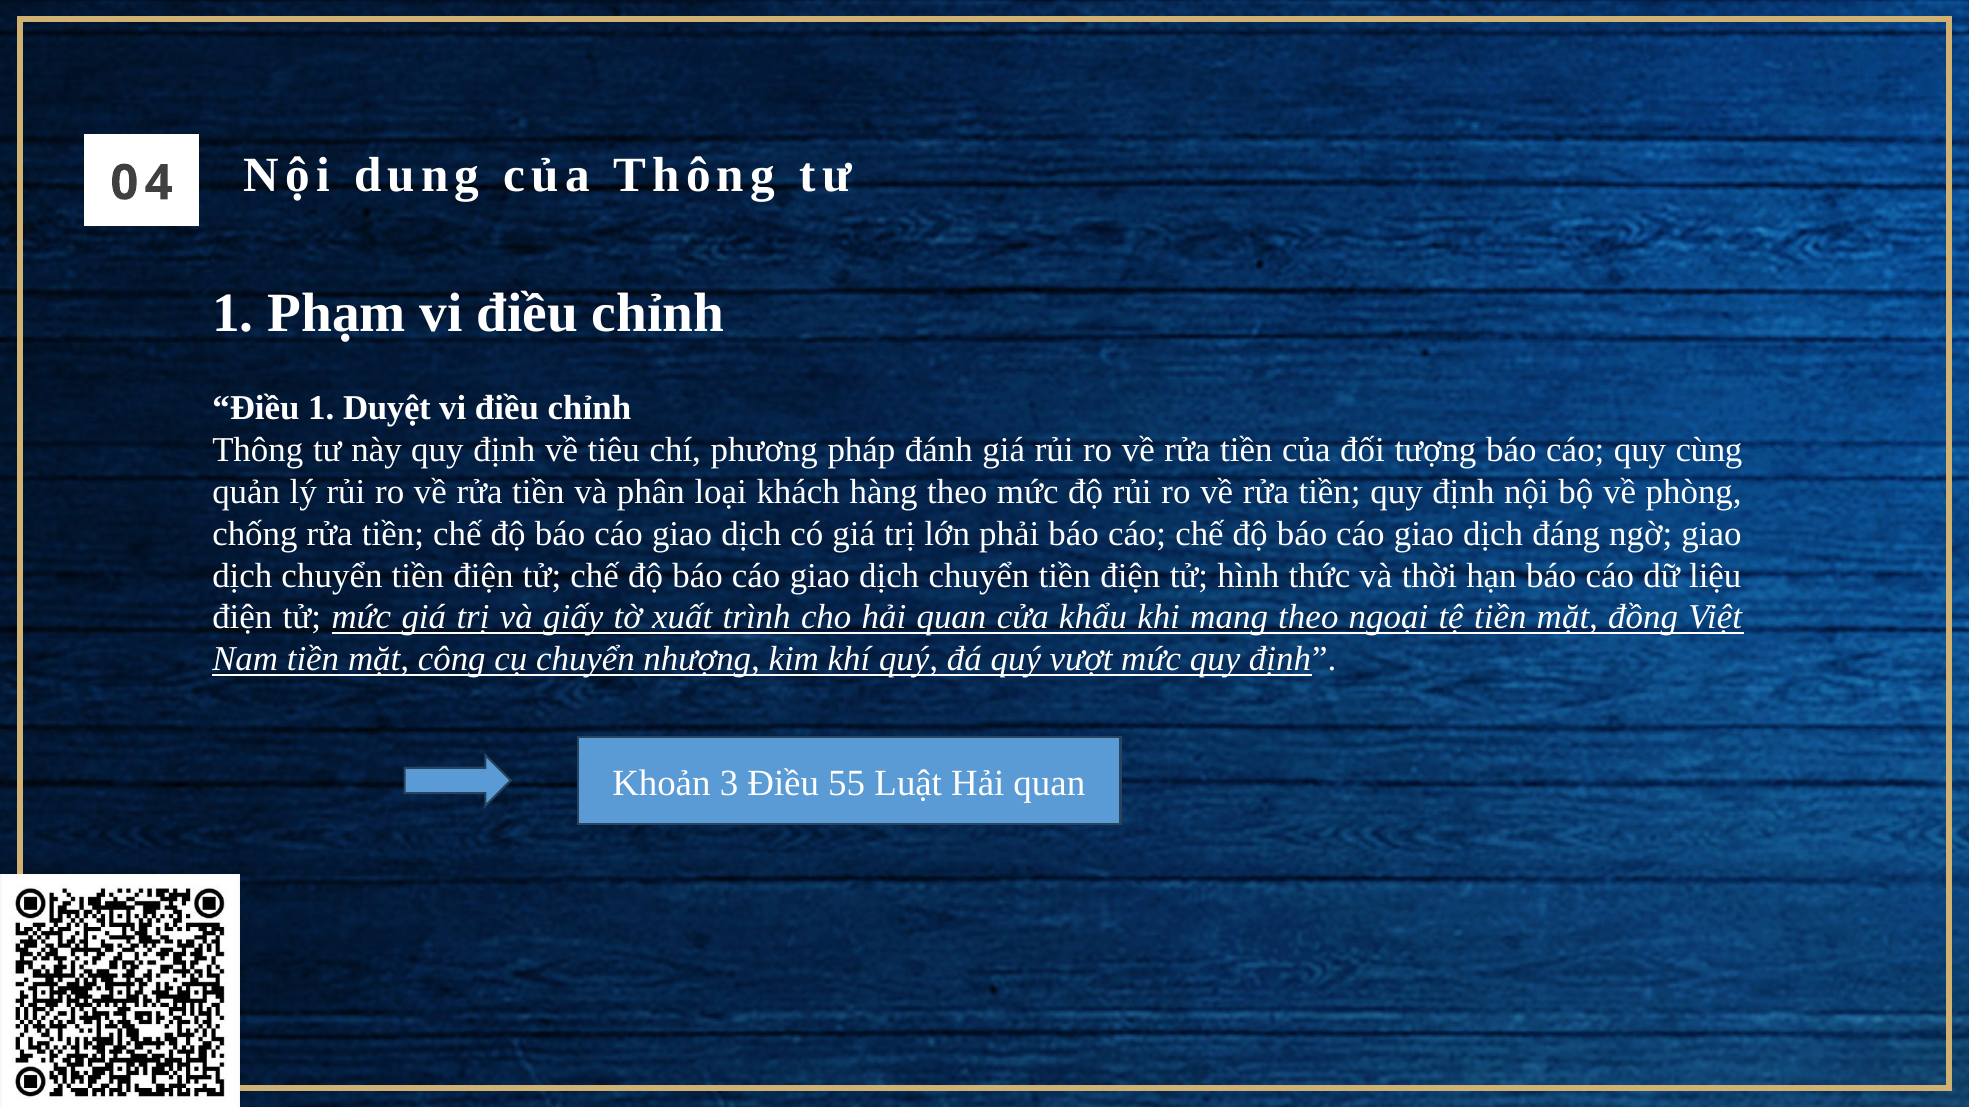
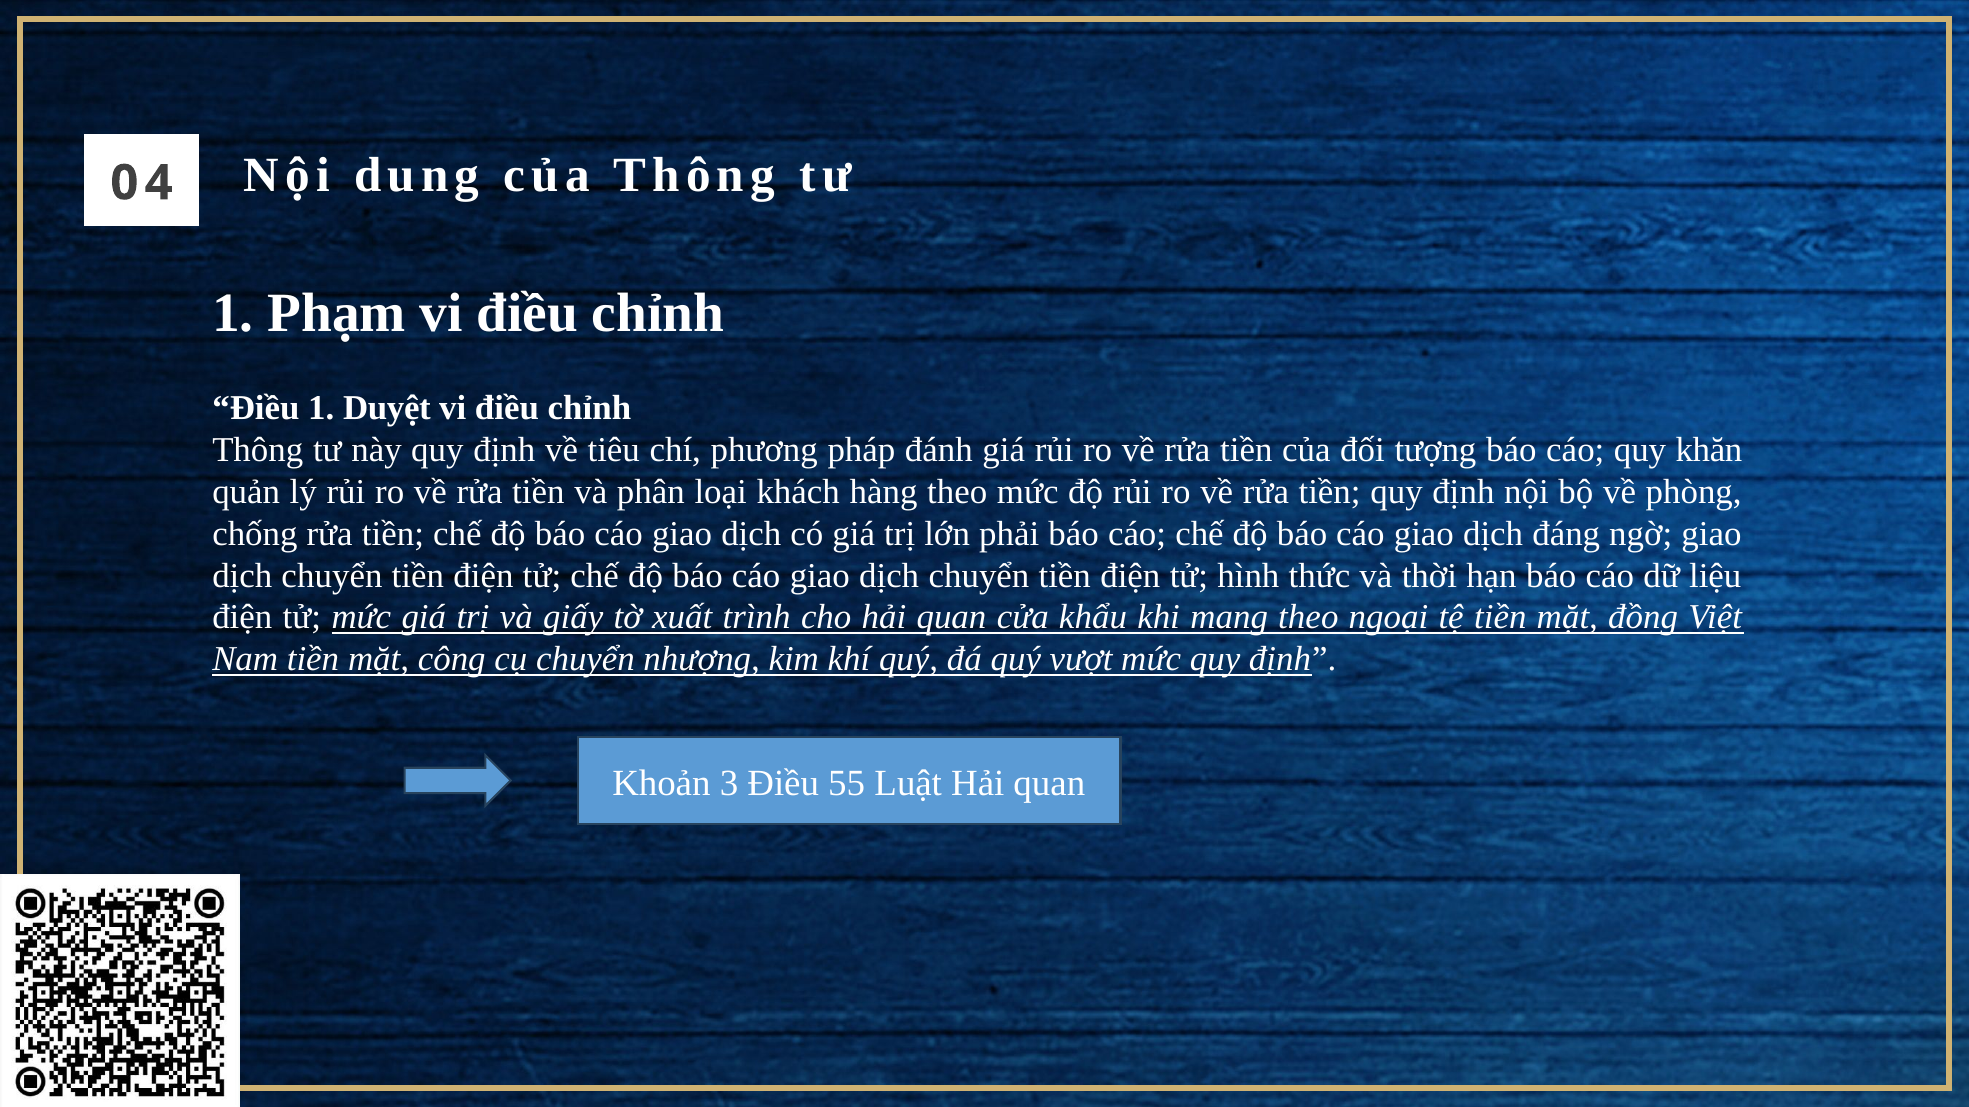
cùng: cùng -> khăn (1709, 450)
